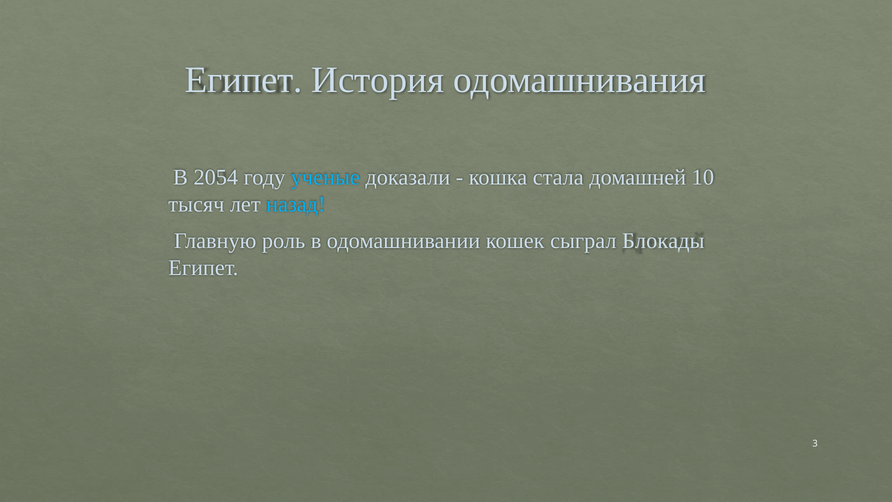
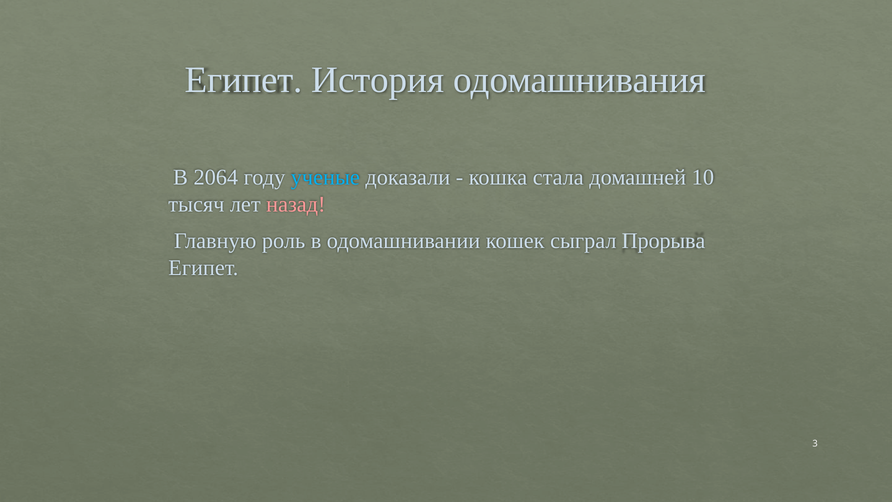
2054: 2054 -> 2064 (216, 177)
назад colour: light blue -> pink (296, 204)
Блокады: Блокады -> Прорыва (663, 241)
